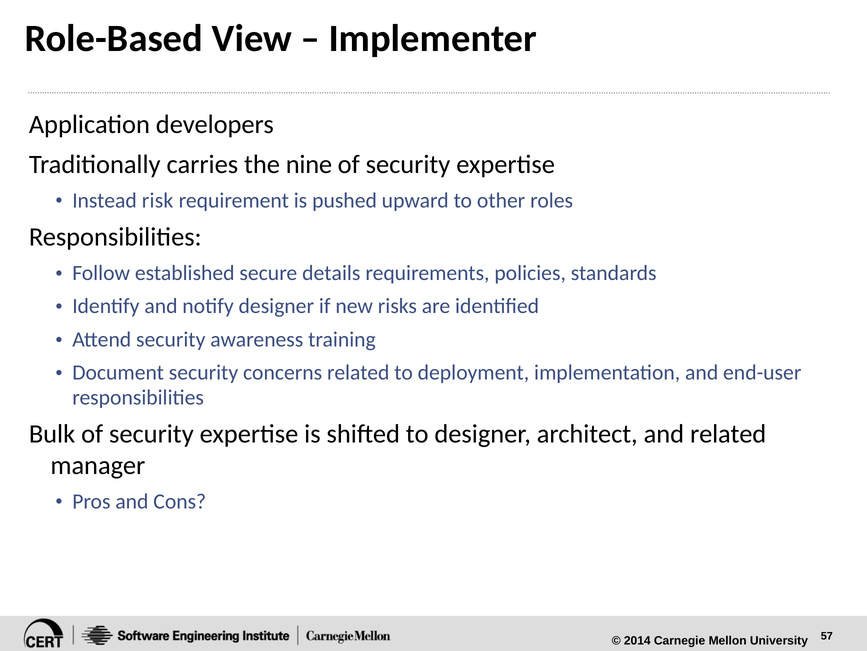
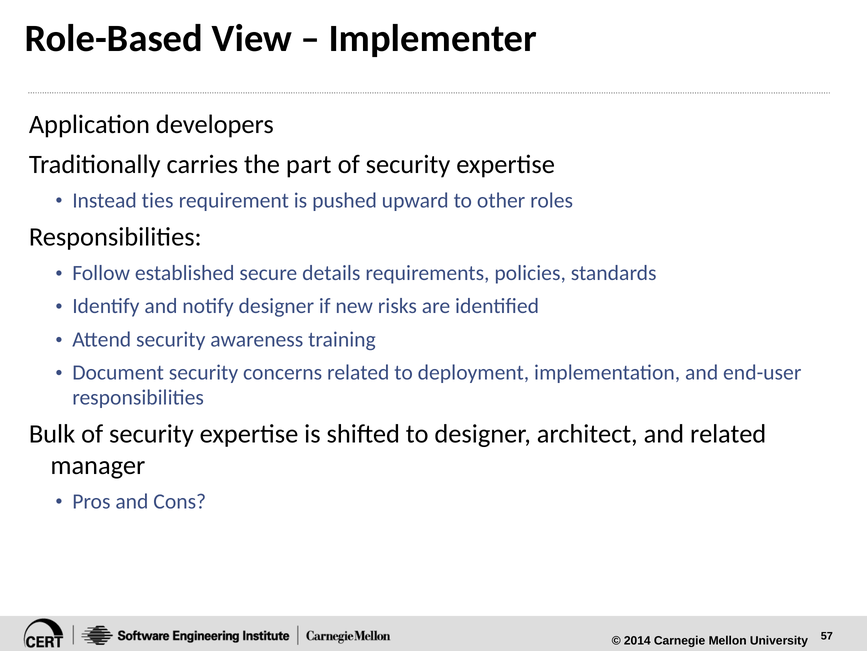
nine: nine -> part (309, 164)
risk: risk -> ties (158, 200)
